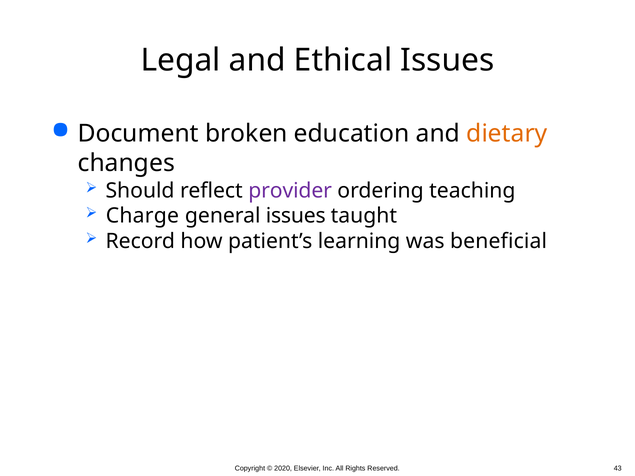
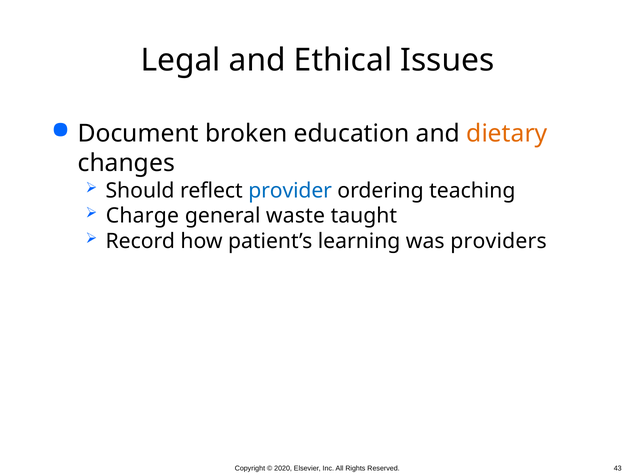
provider colour: purple -> blue (290, 191)
general issues: issues -> waste (296, 216)
beneficial: beneficial -> providers (499, 241)
